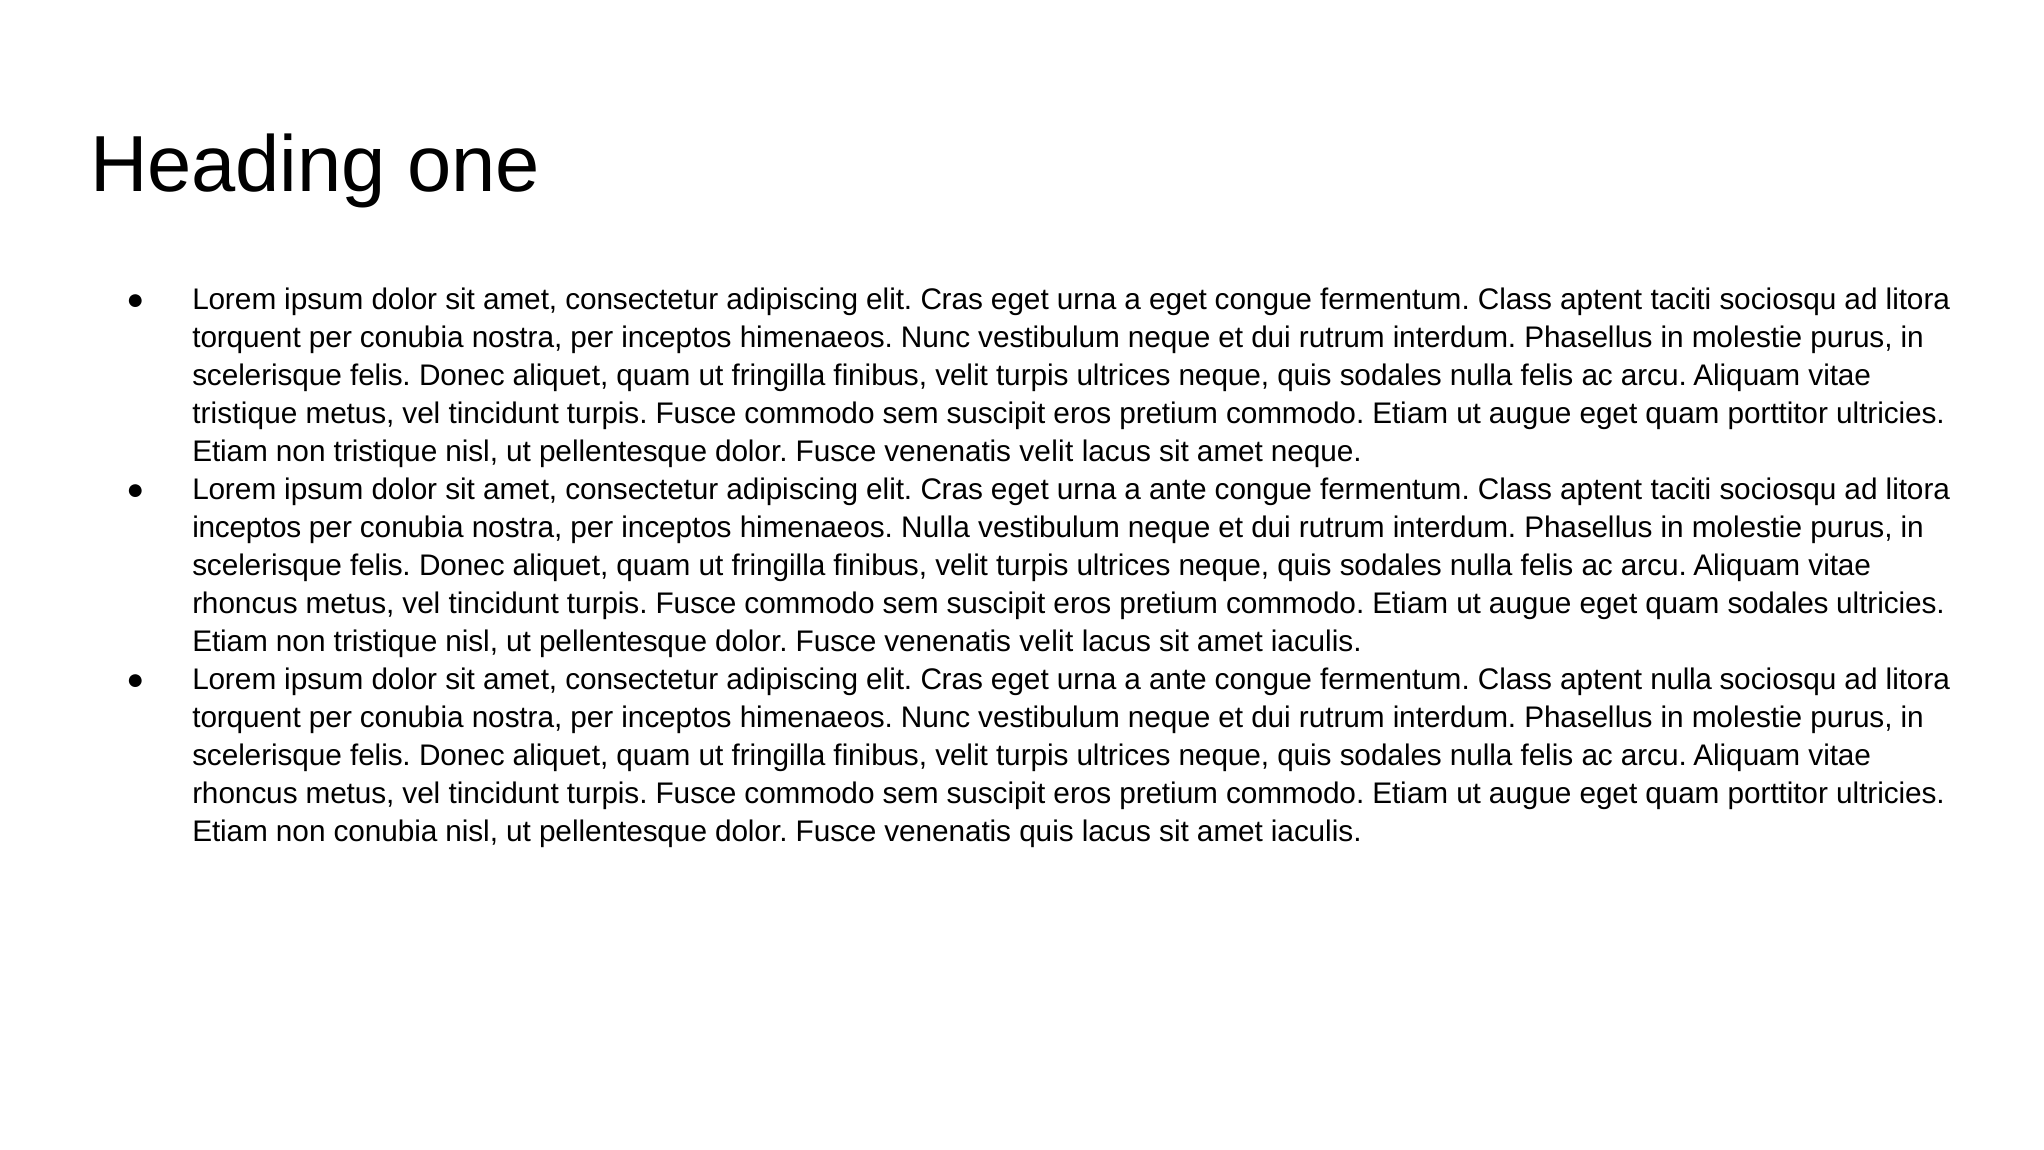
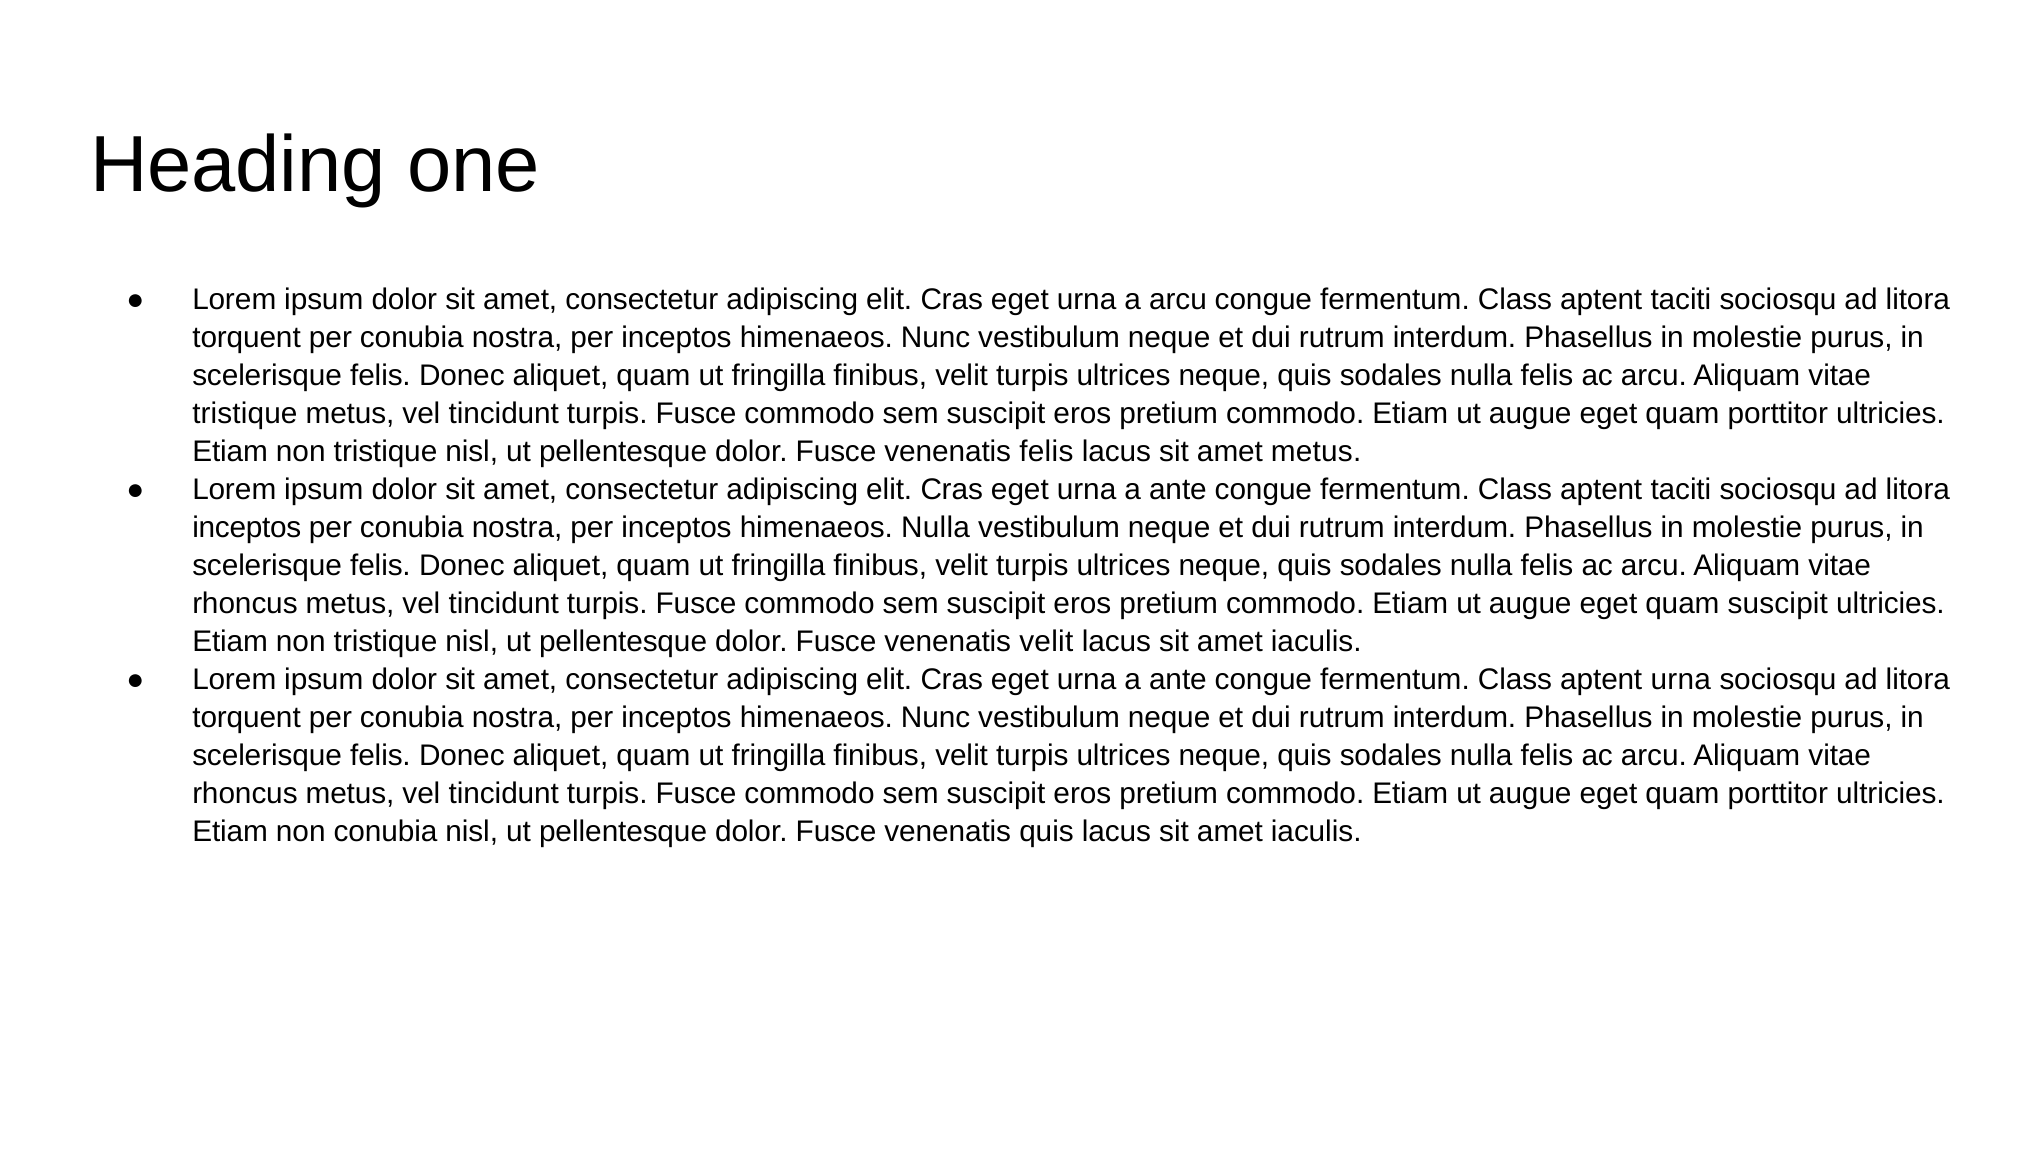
a eget: eget -> arcu (1178, 300)
velit: velit -> felis (1046, 452)
amet neque: neque -> metus (1316, 452)
quam sodales: sodales -> suscipit (1778, 604)
aptent nulla: nulla -> urna (1681, 680)
